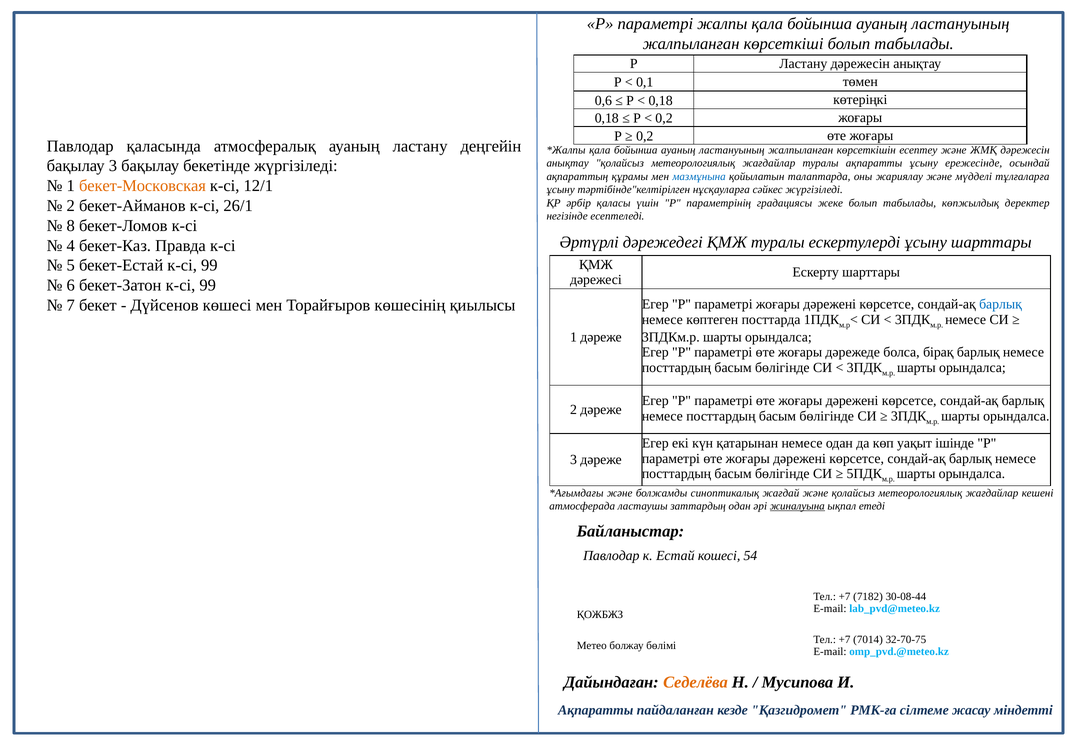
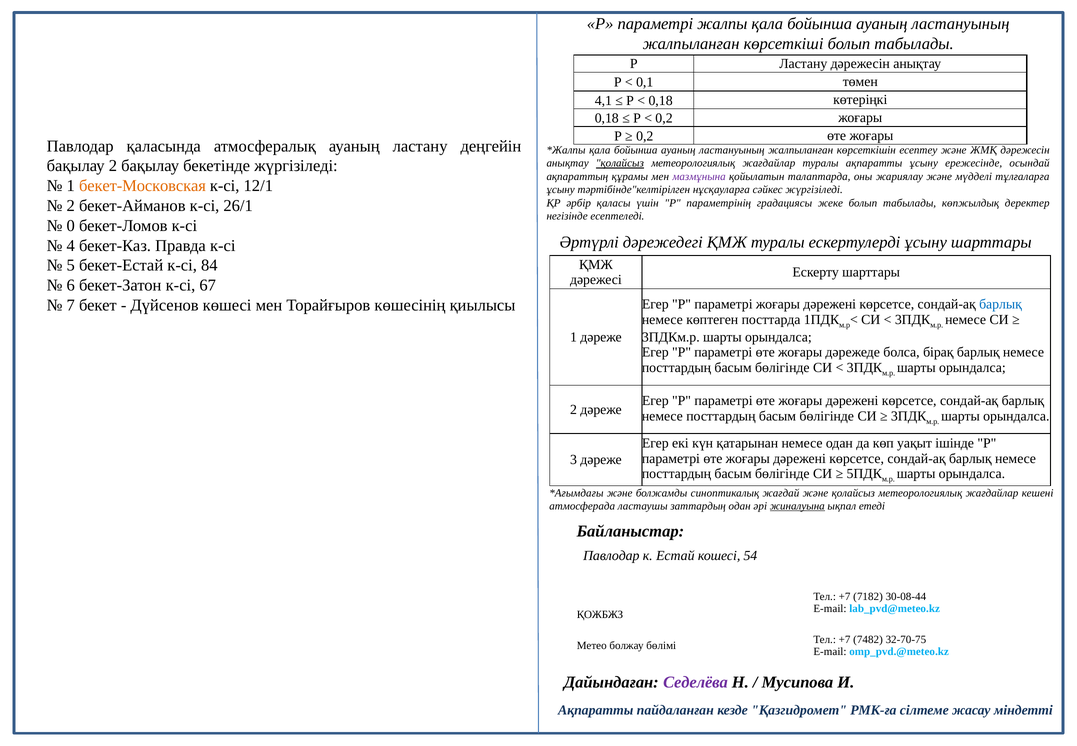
0,6: 0,6 -> 4,1 (603, 100)
қолайсыз underline: none -> present (620, 163)
бақылау 3: 3 -> 2 (113, 166)
мазмұнына colour: blue -> purple (699, 176)
8: 8 -> 0 (71, 226)
бекет-Естай к-сі 99: 99 -> 84 (209, 265)
бекет-Затон к-сі 99: 99 -> 67 (208, 285)
7014: 7014 -> 7482 (868, 639)
Седелёва colour: orange -> purple (695, 682)
